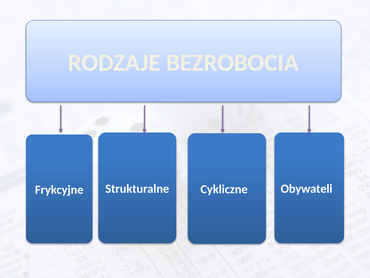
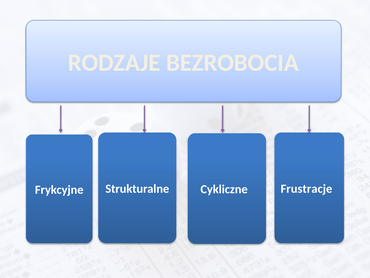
Obywateli: Obywateli -> Frustracje (306, 188)
